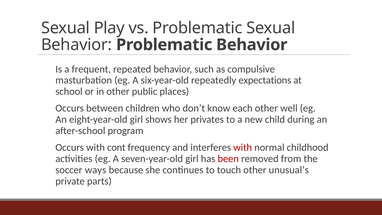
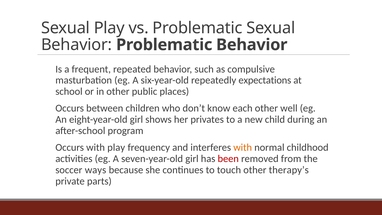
with cont: cont -> play (116, 147)
with colour: red -> orange (243, 147)
unusual’s: unusual’s -> therapy’s (289, 170)
